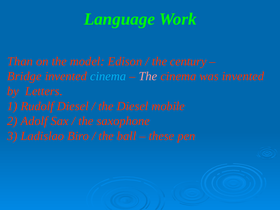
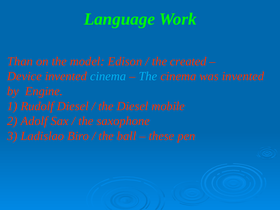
century: century -> created (188, 61)
Bridge: Bridge -> Device (24, 76)
The colour: pink -> light blue (148, 76)
Letters: Letters -> Engine (44, 91)
